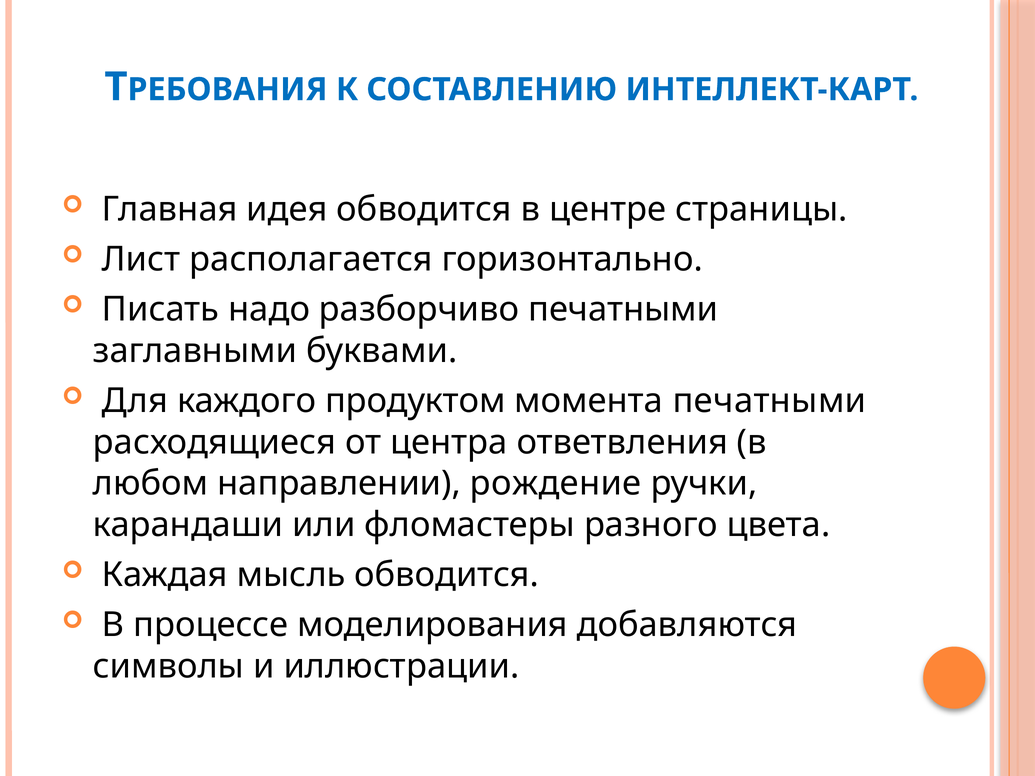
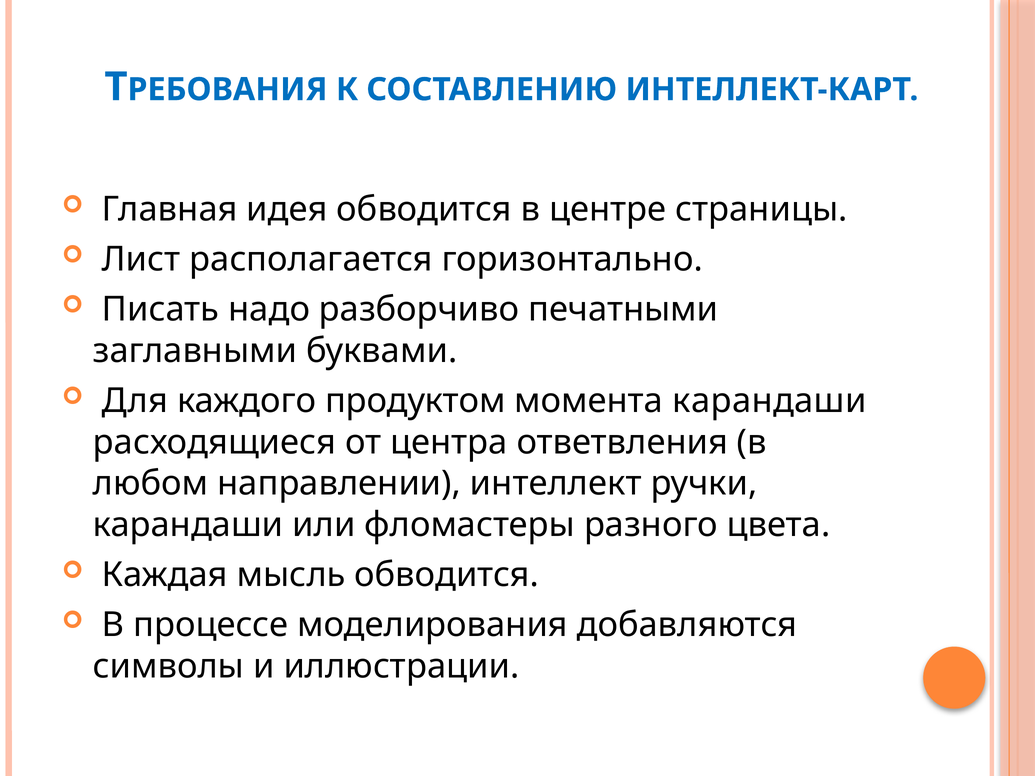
момента печатными: печатными -> карандаши (770, 401)
рождение: рождение -> интеллект (556, 484)
